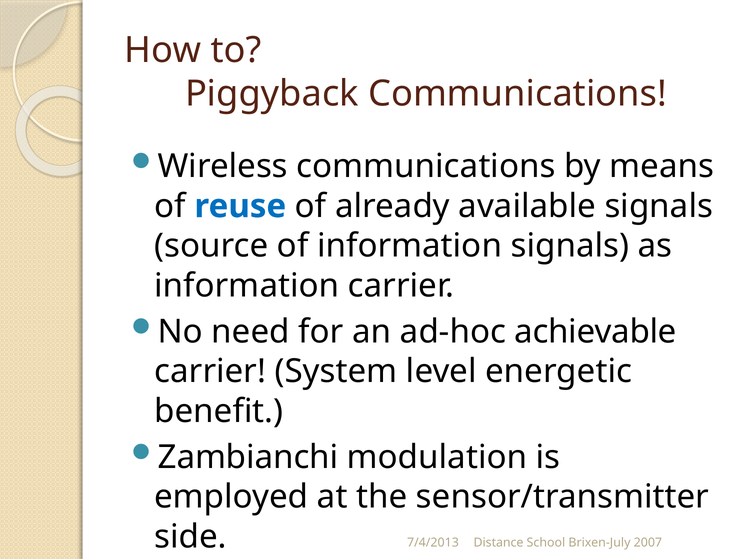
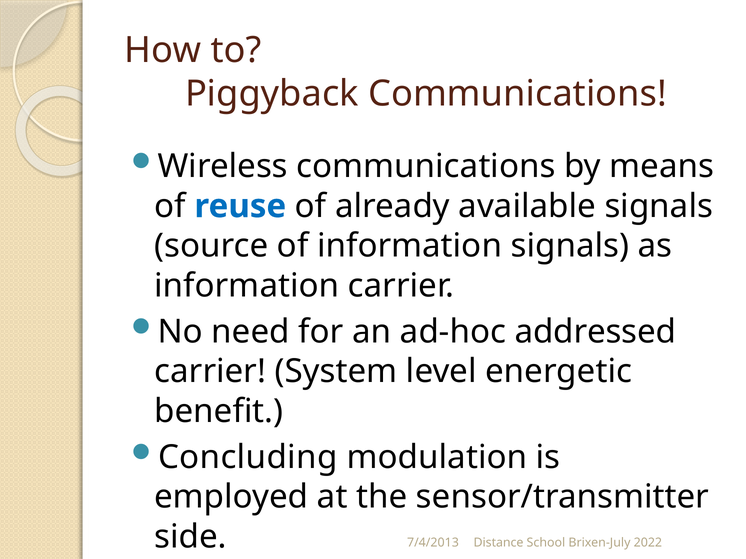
achievable: achievable -> addressed (595, 332)
Zambianchi: Zambianchi -> Concluding (248, 458)
2007: 2007 -> 2022 (648, 543)
